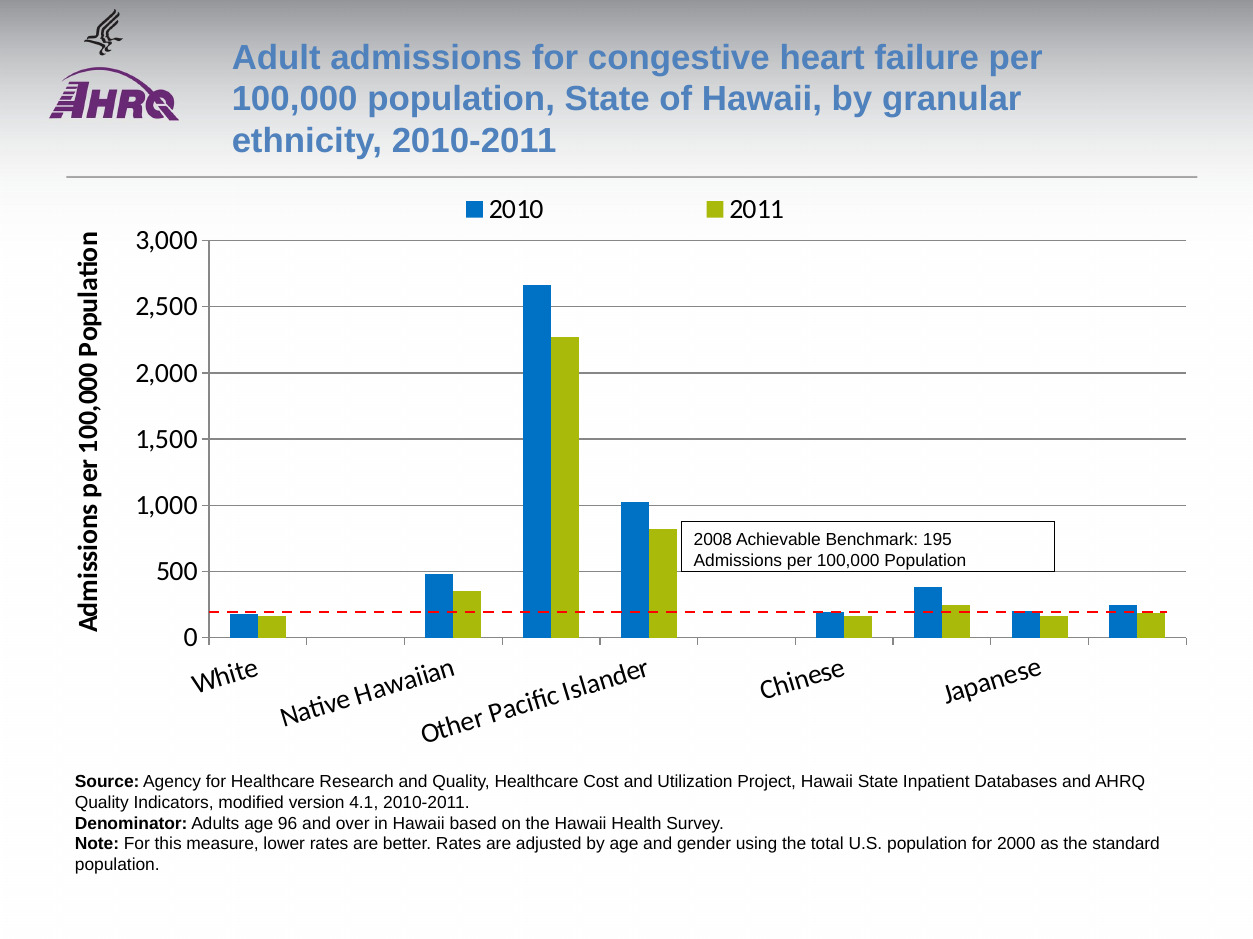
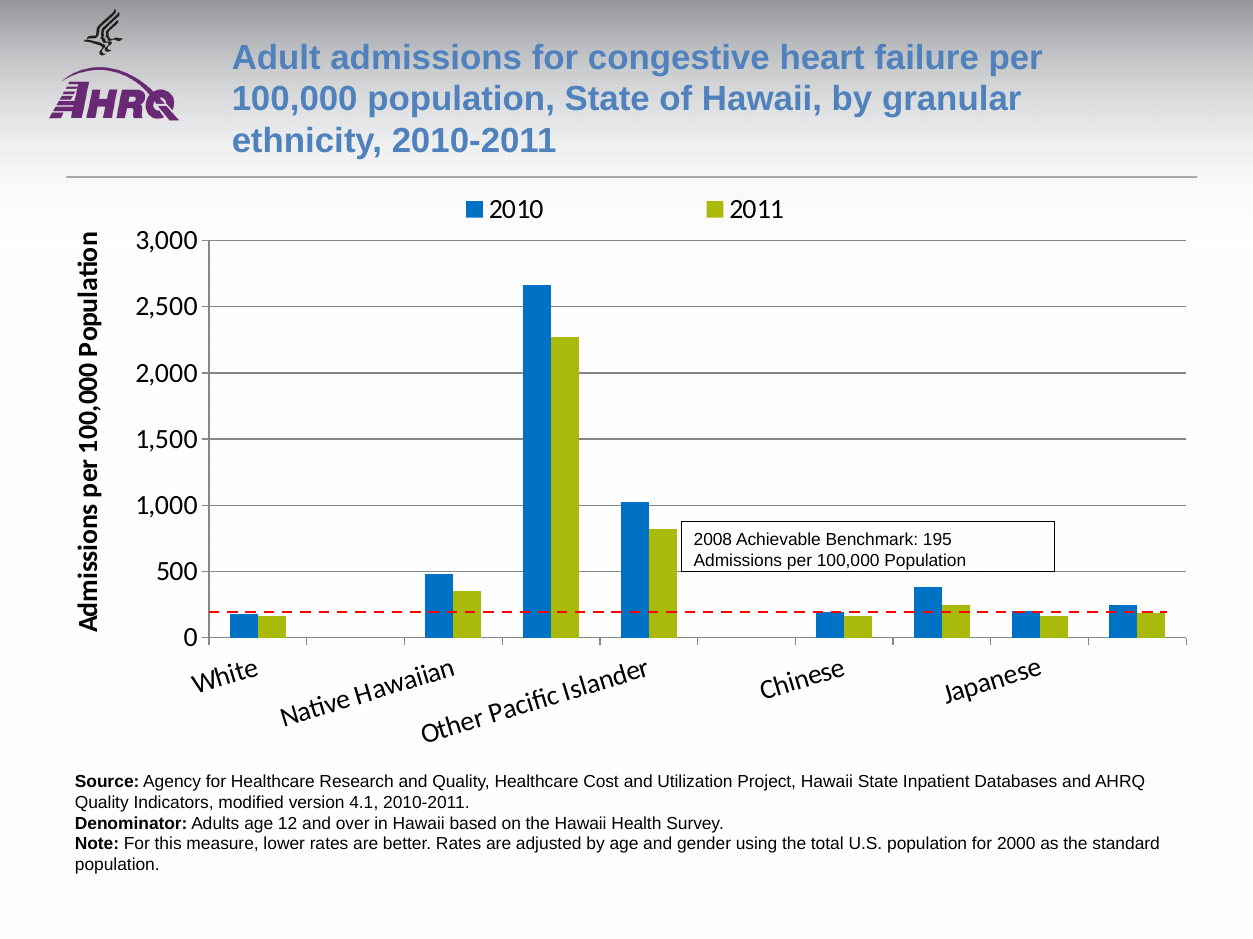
96: 96 -> 12 (288, 824)
